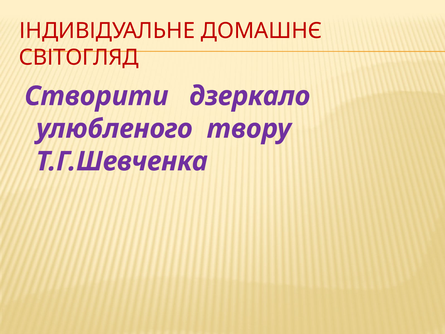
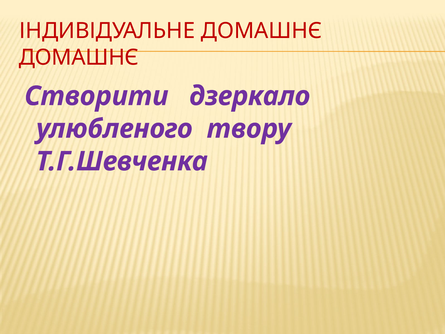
СВІТОГЛЯД: СВІТОГЛЯД -> ДОМАШНЄ (79, 58)
